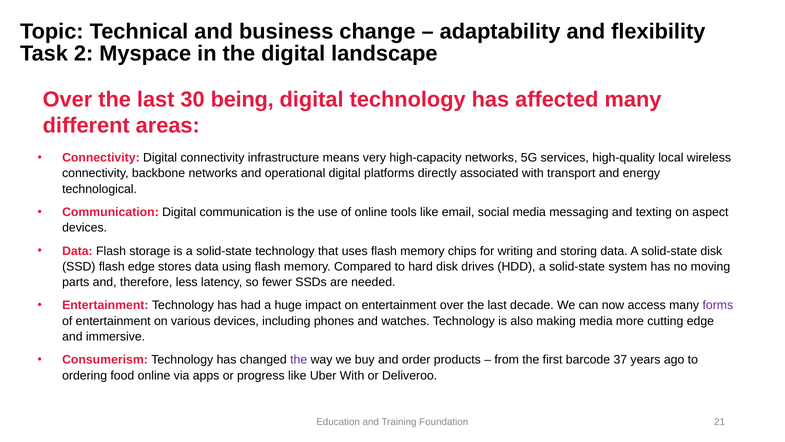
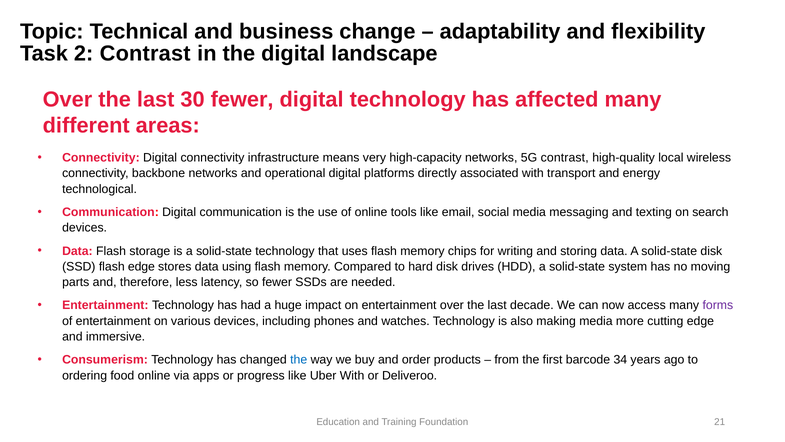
2 Myspace: Myspace -> Contrast (145, 54)
30 being: being -> fewer (242, 99)
5G services: services -> contrast (565, 158)
aspect: aspect -> search (710, 212)
the colour: purple -> blue (299, 360)
37: 37 -> 34 (620, 360)
